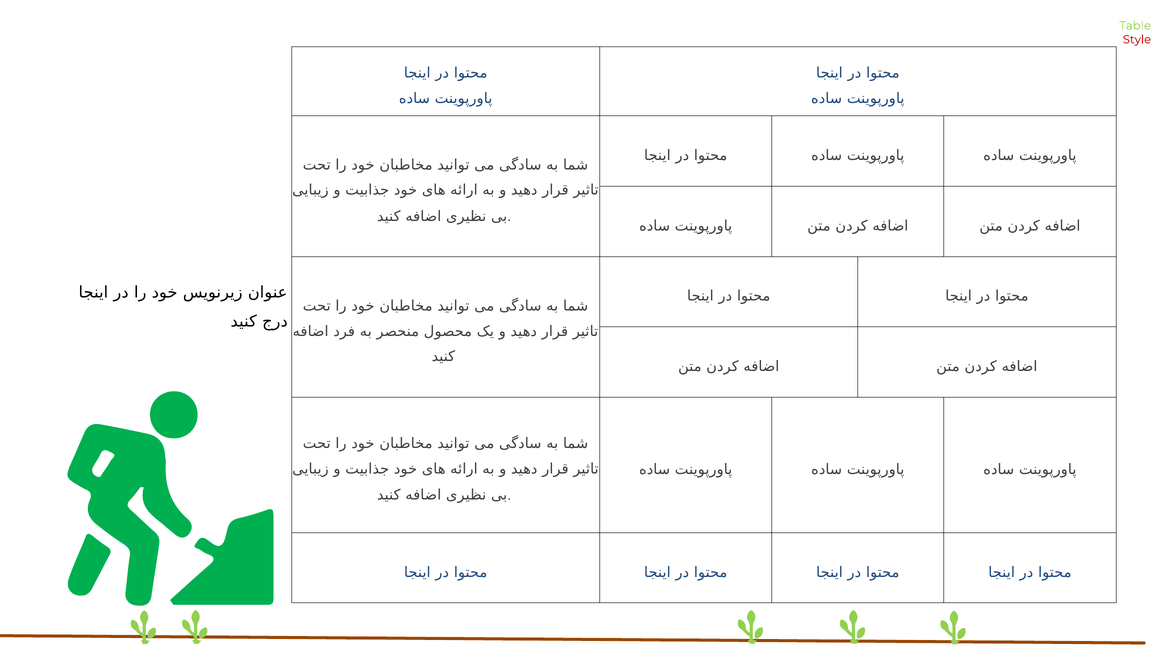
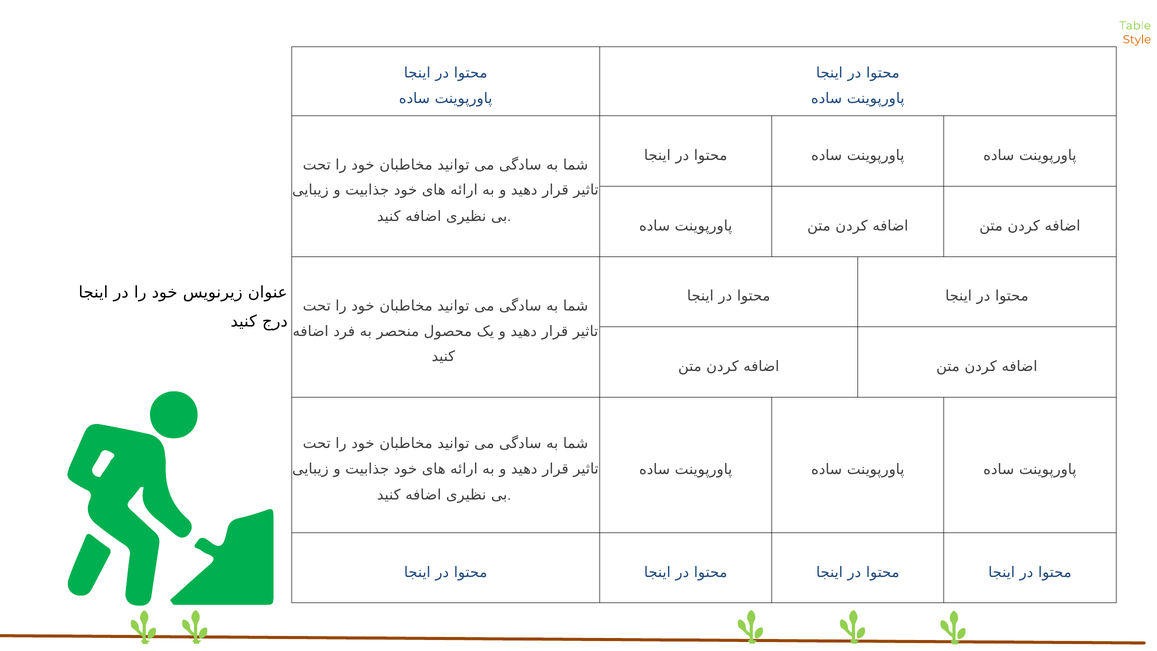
Style colour: red -> orange (1137, 40)
